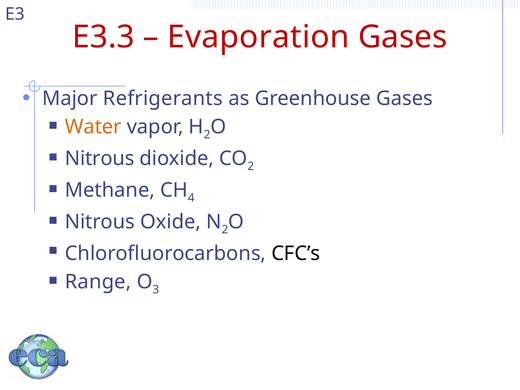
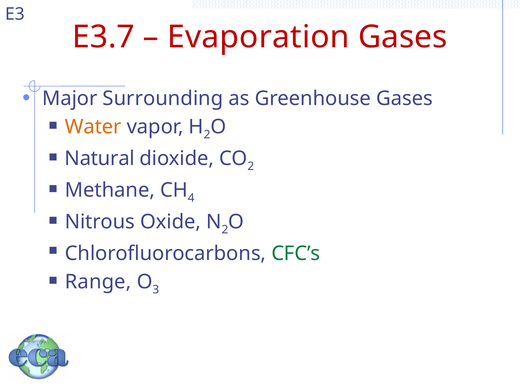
E3.3: E3.3 -> E3.7 (103, 37)
Refrigerants: Refrigerants -> Surrounding (163, 98)
Nitrous: Nitrous -> Natural (100, 158)
CFC’s colour: black -> green (296, 254)
